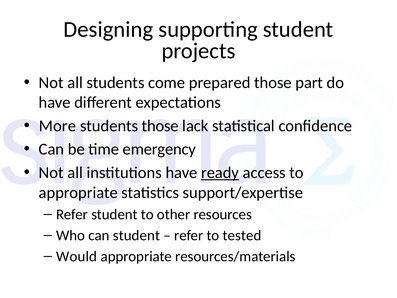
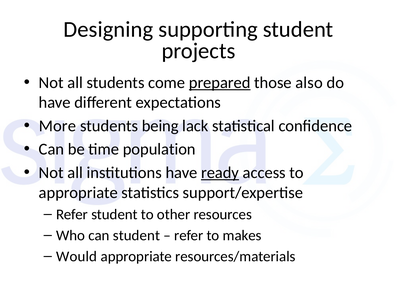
prepared underline: none -> present (220, 83)
part: part -> also (309, 83)
students those: those -> being (160, 126)
emergency: emergency -> population (159, 149)
tested: tested -> makes (242, 235)
